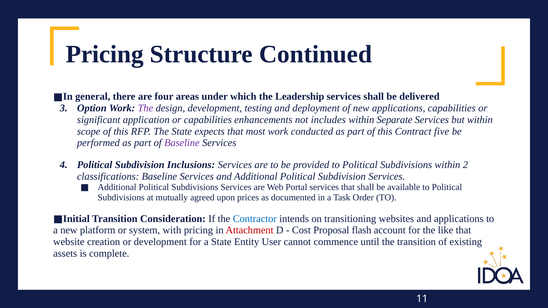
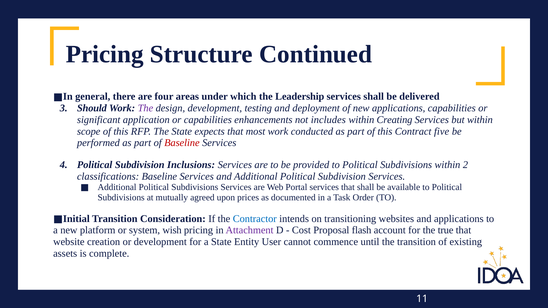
Option: Option -> Should (92, 108)
Separate: Separate -> Creating (394, 120)
Baseline colour: purple -> red (182, 143)
with: with -> wish (172, 230)
Attachment colour: red -> purple (250, 230)
like: like -> true (446, 230)
